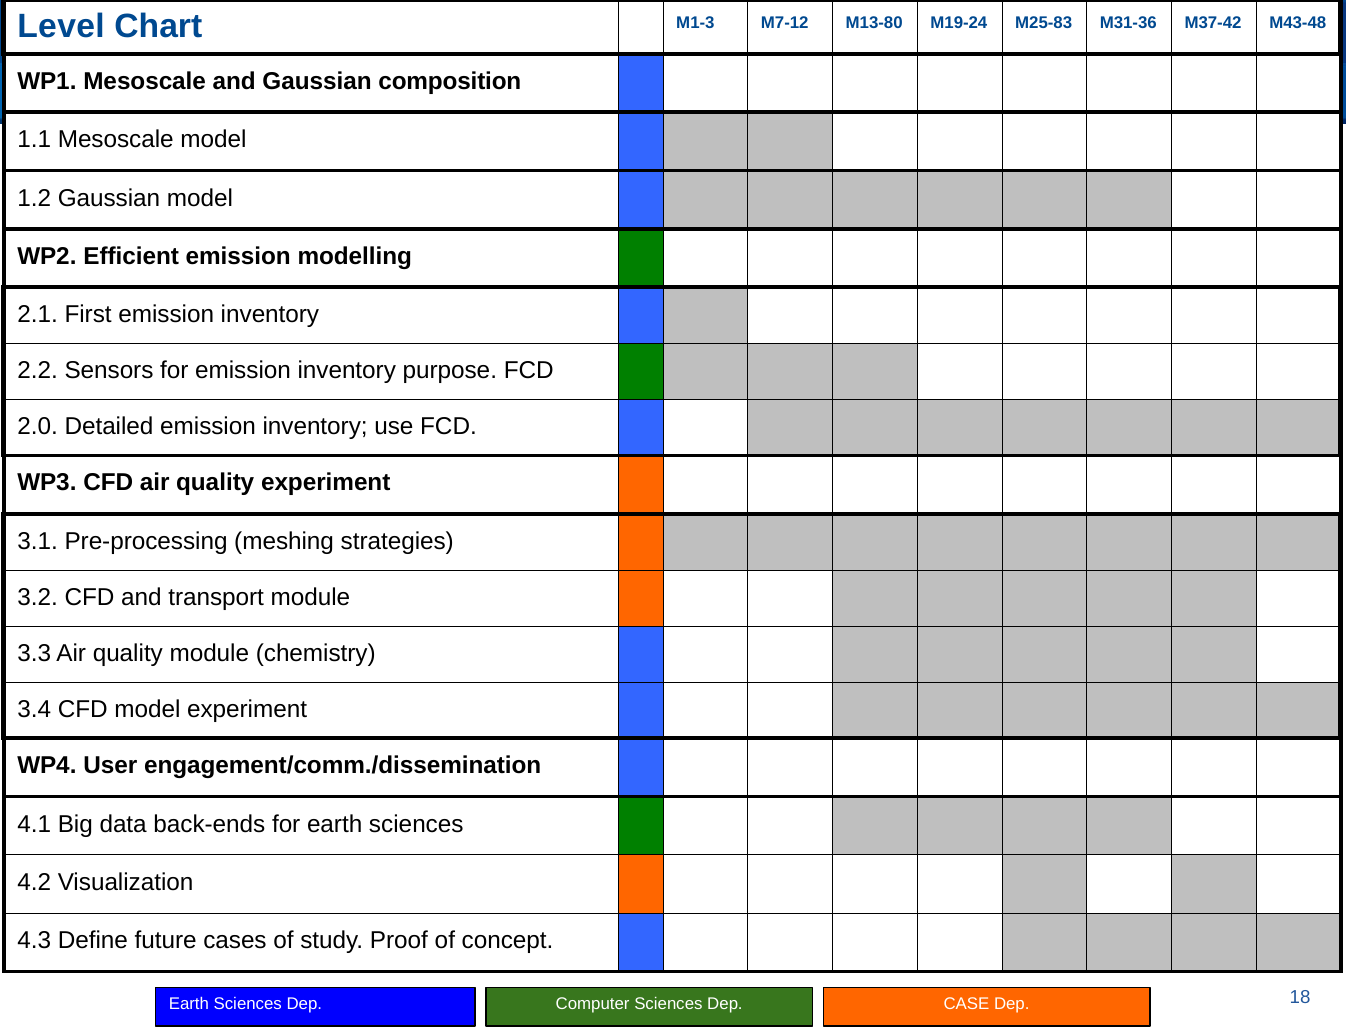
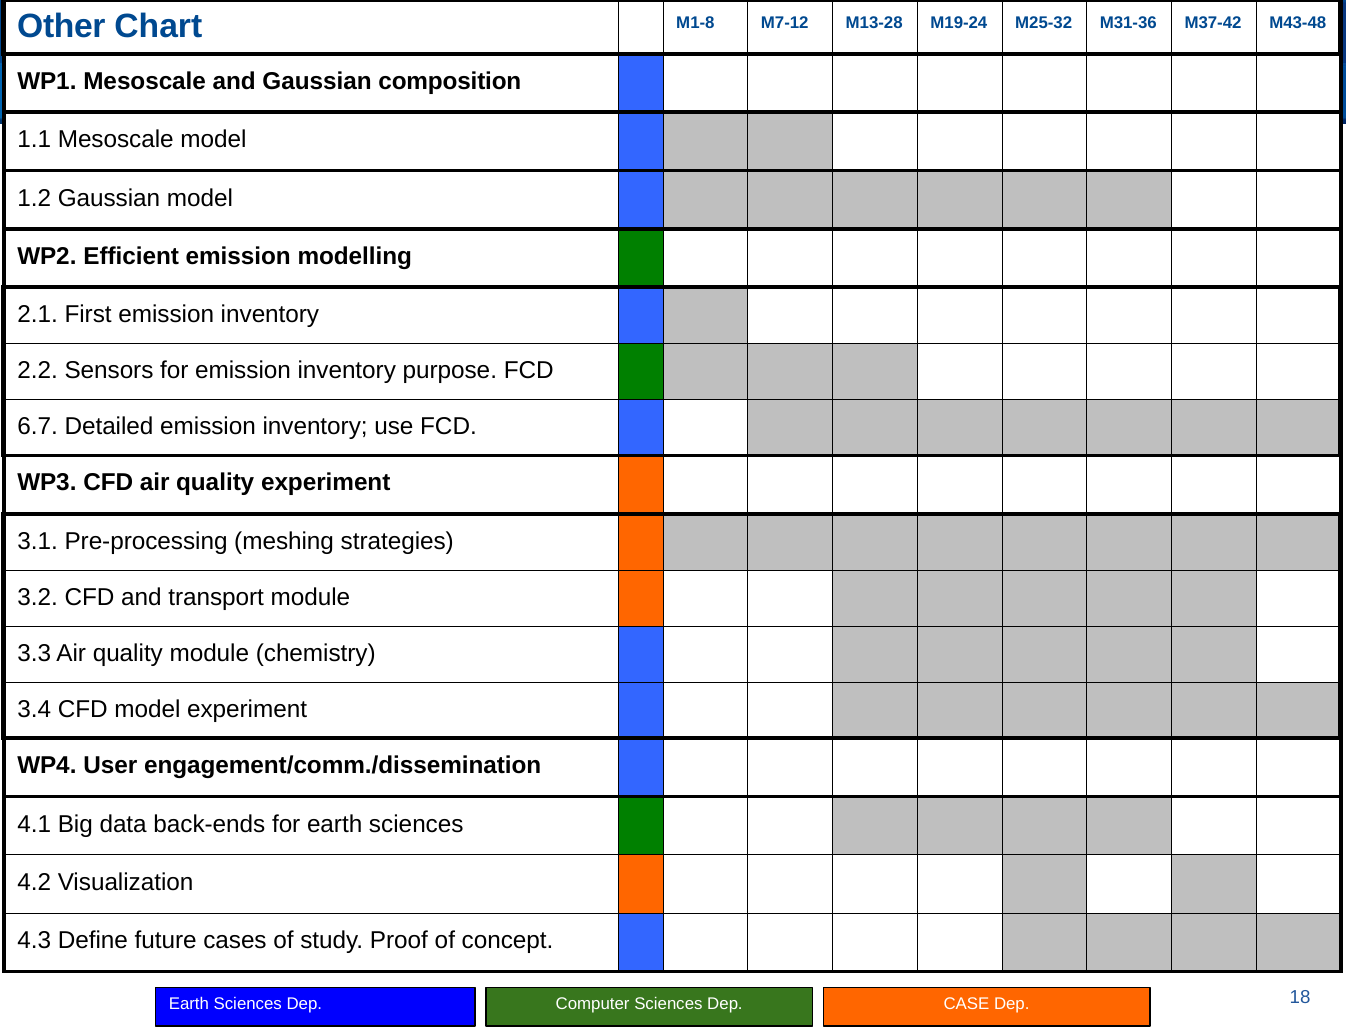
Level: Level -> Other (61, 26)
M1-3: M1-3 -> M1-8 (695, 23)
M13-80: M13-80 -> M13-28 (874, 23)
M25-83: M25-83 -> M25-32 (1044, 23)
2.0: 2.0 -> 6.7 (38, 427)
